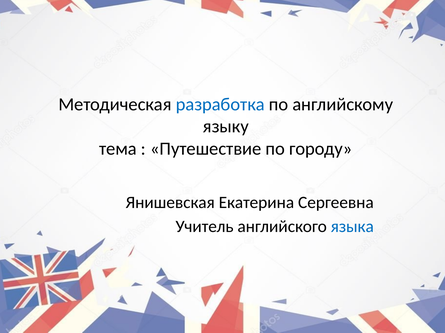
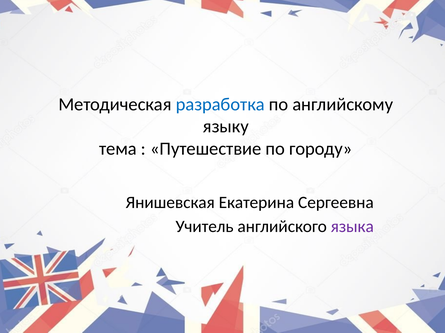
языка colour: blue -> purple (352, 227)
